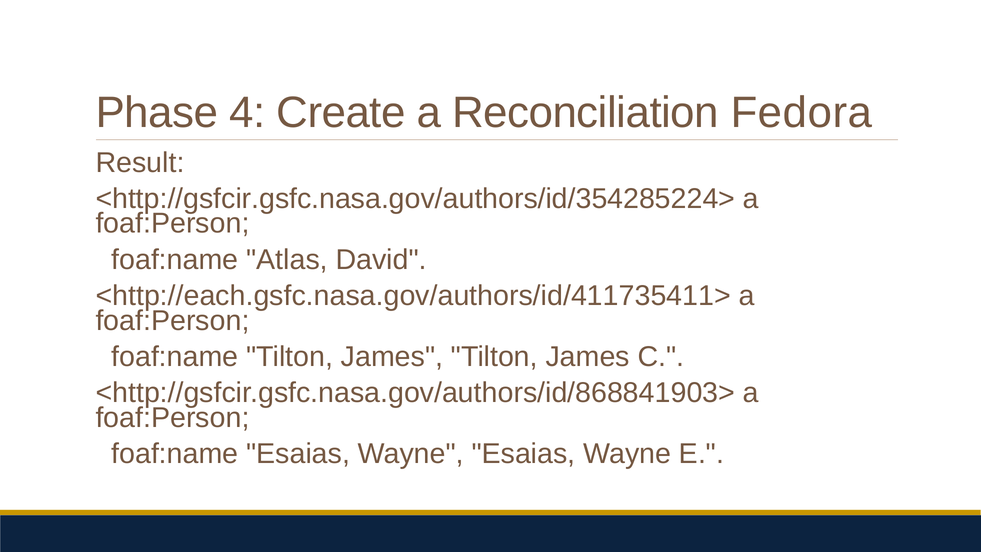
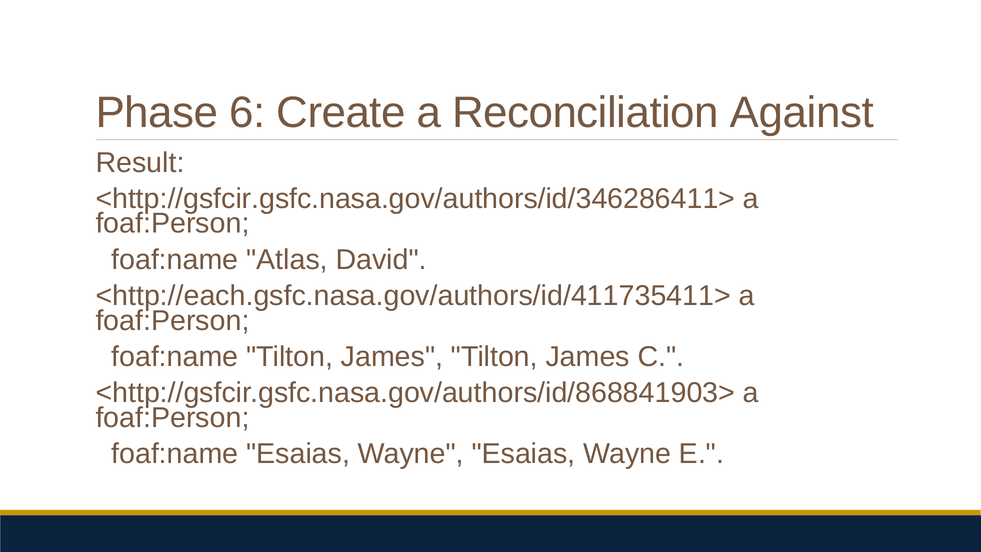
4: 4 -> 6 (247, 113)
Fedora: Fedora -> Against (802, 113)
<http://gsfcir.gsfc.nasa.gov/authors/id/354285224>: <http://gsfcir.gsfc.nasa.gov/authors/id/354285224> -> <http://gsfcir.gsfc.nasa.gov/authors/id/346286411> (415, 199)
